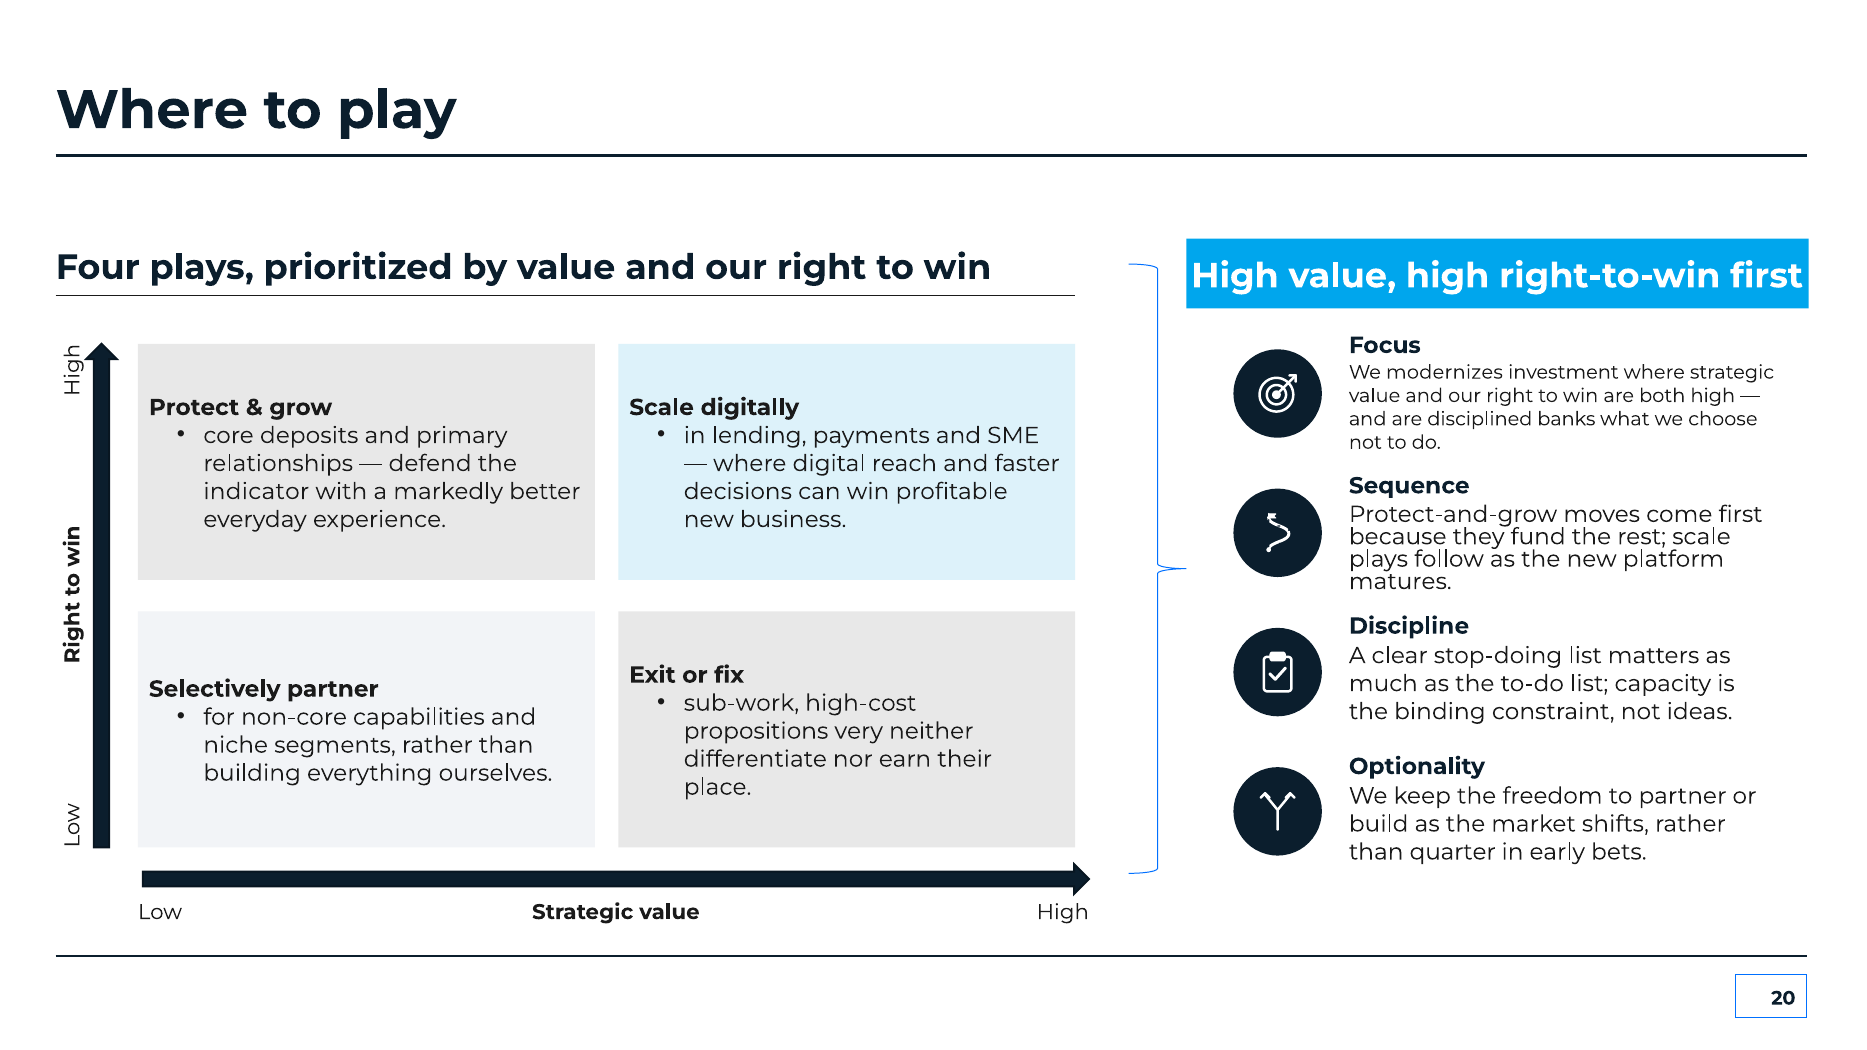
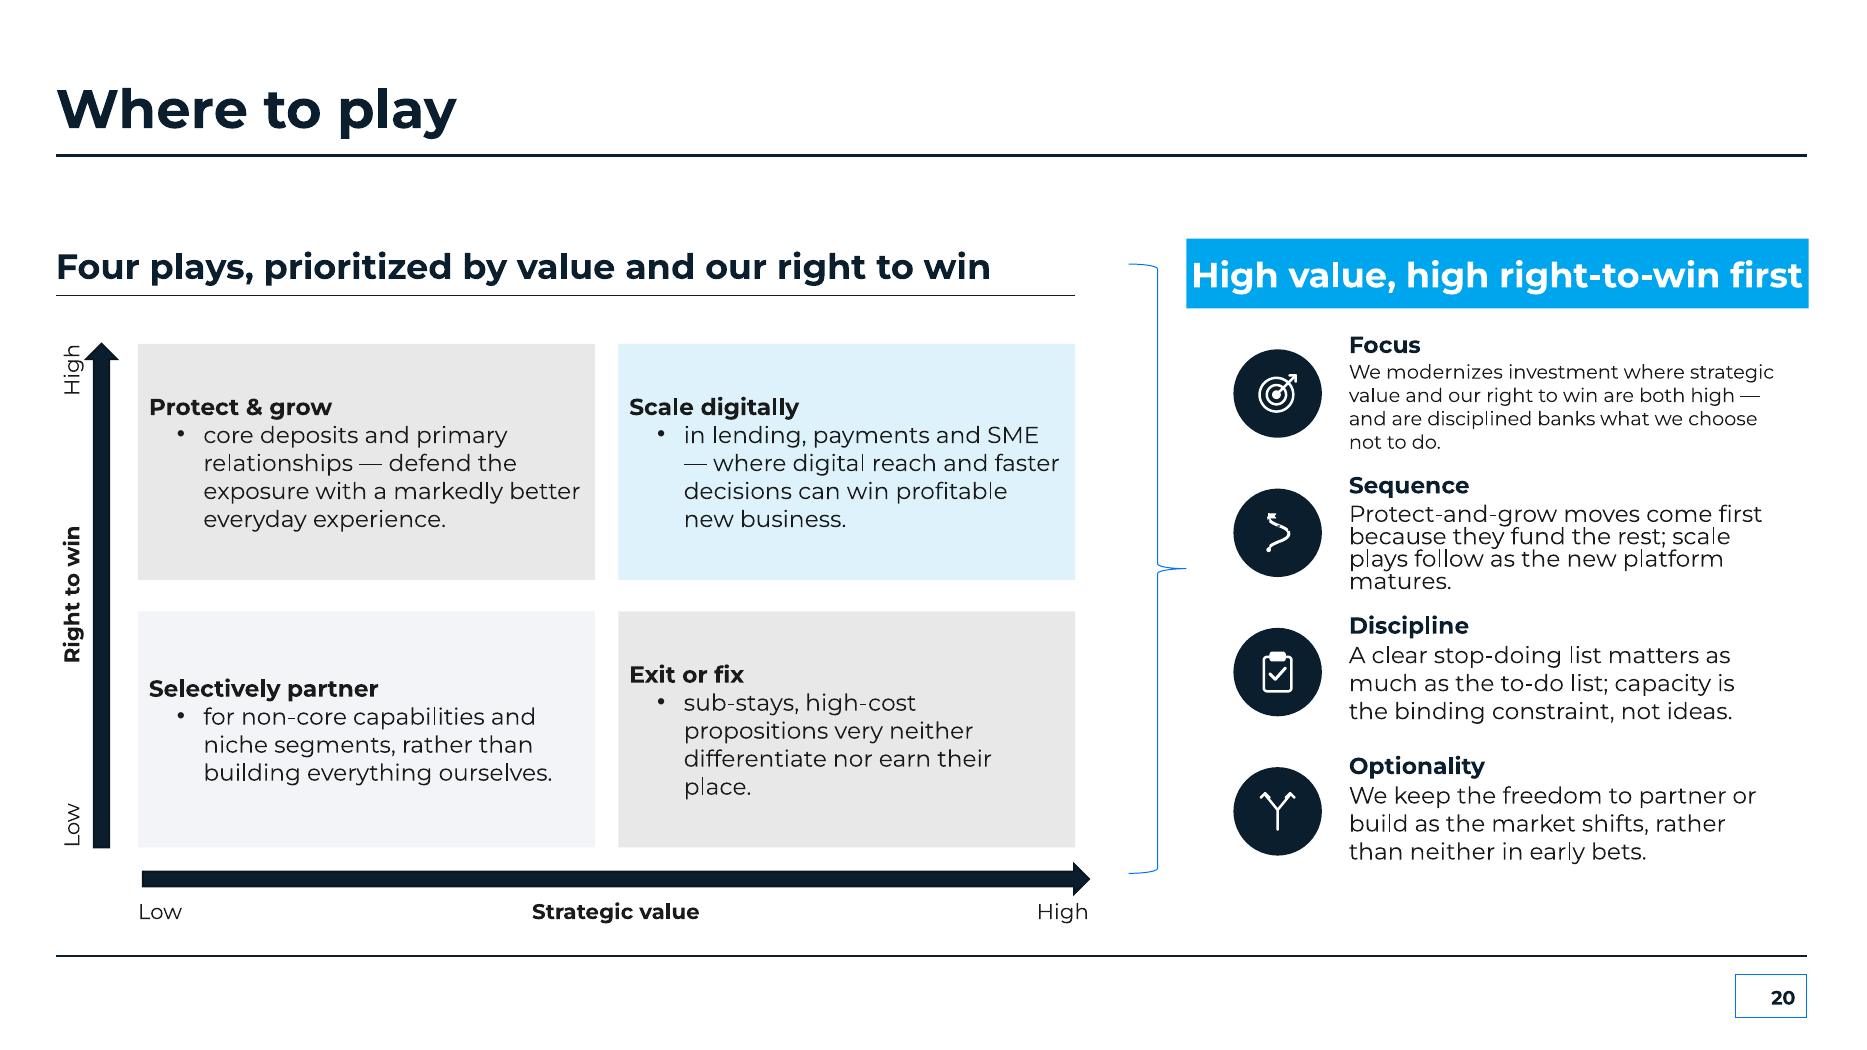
indicator: indicator -> exposure (256, 491)
sub-work: sub-work -> sub-stays (741, 703)
than quarter: quarter -> neither (1452, 852)
